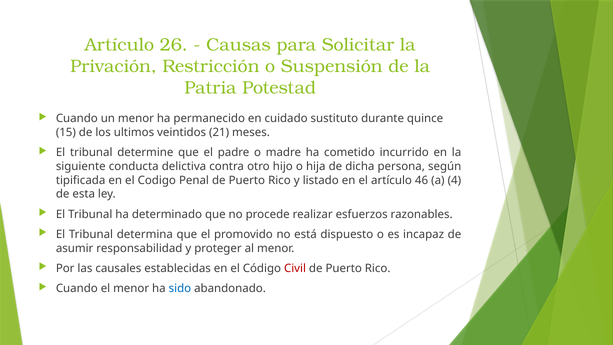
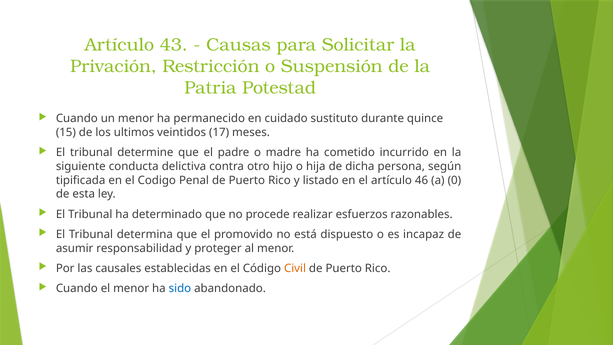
26: 26 -> 43 (174, 45)
21: 21 -> 17 (219, 132)
4: 4 -> 0 (454, 180)
Civil colour: red -> orange (295, 268)
